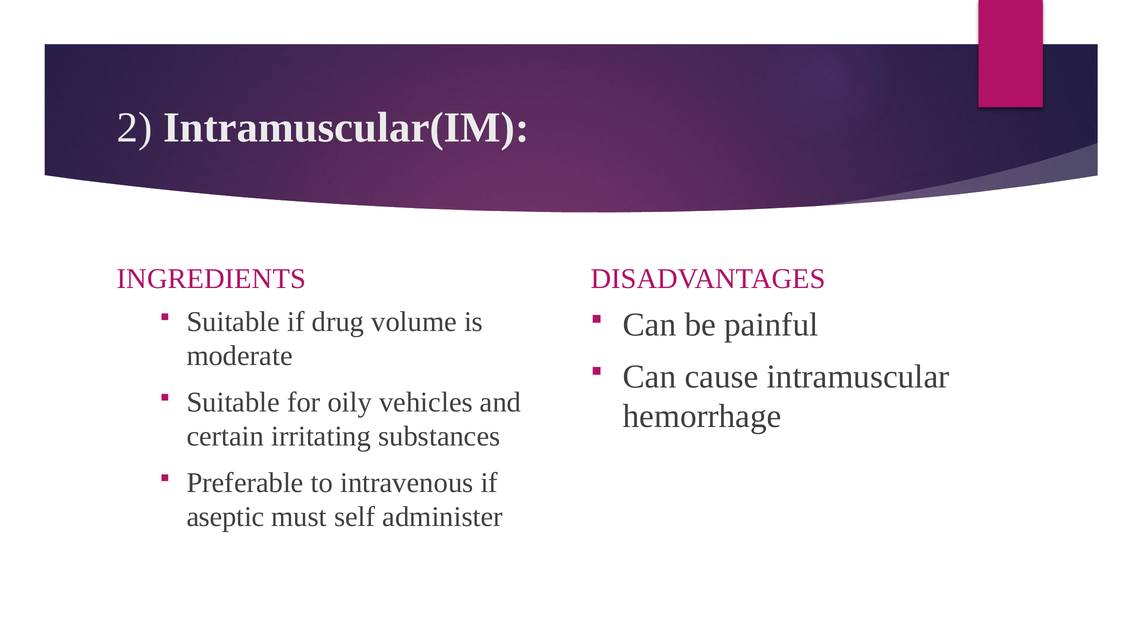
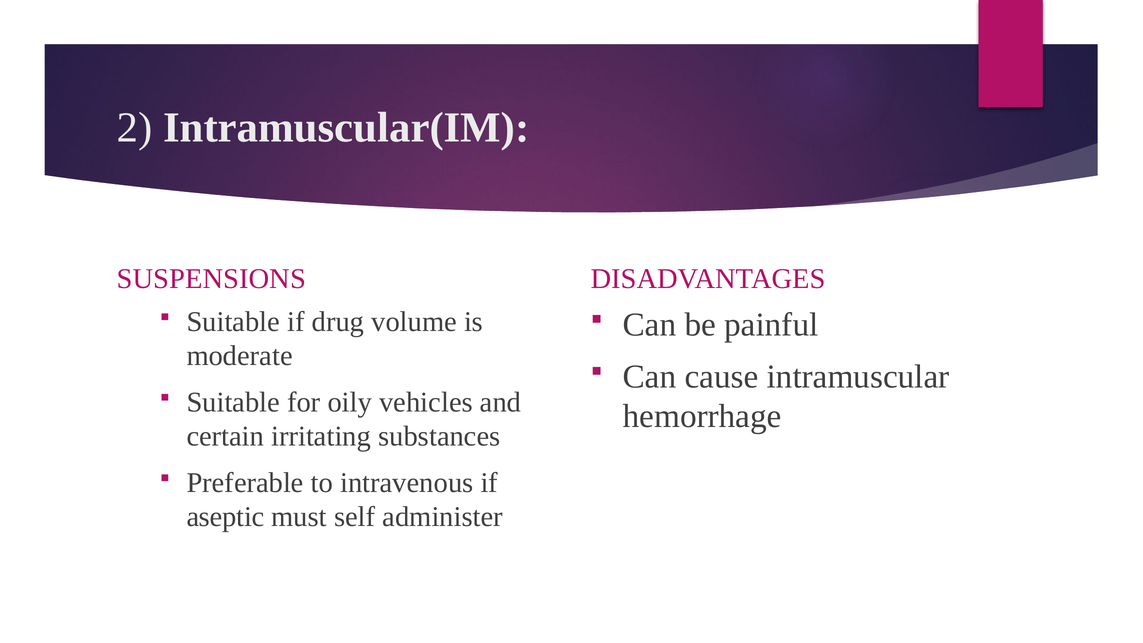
INGREDIENTS: INGREDIENTS -> SUSPENSIONS (211, 279)
